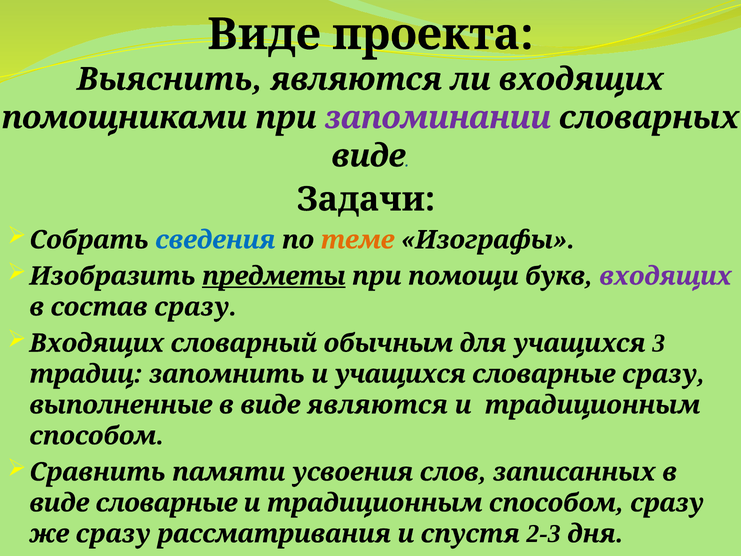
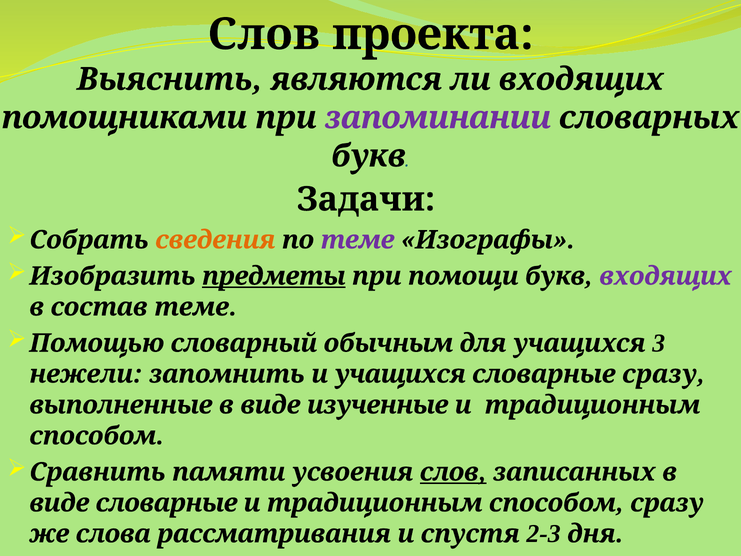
Виде: Виде -> Слов (264, 34)
виде: виде -> букв (369, 156)
сведения colour: blue -> orange (215, 240)
теме colour: orange -> purple (358, 240)
состав сразу: сразу -> теме (196, 307)
Входящих: Входящих -> Помощью (97, 343)
традиц: традиц -> нежели (86, 374)
виде являются: являются -> изученные (378, 405)
слов underline: none -> present (453, 472)
же сразу: сразу -> слова (113, 534)
